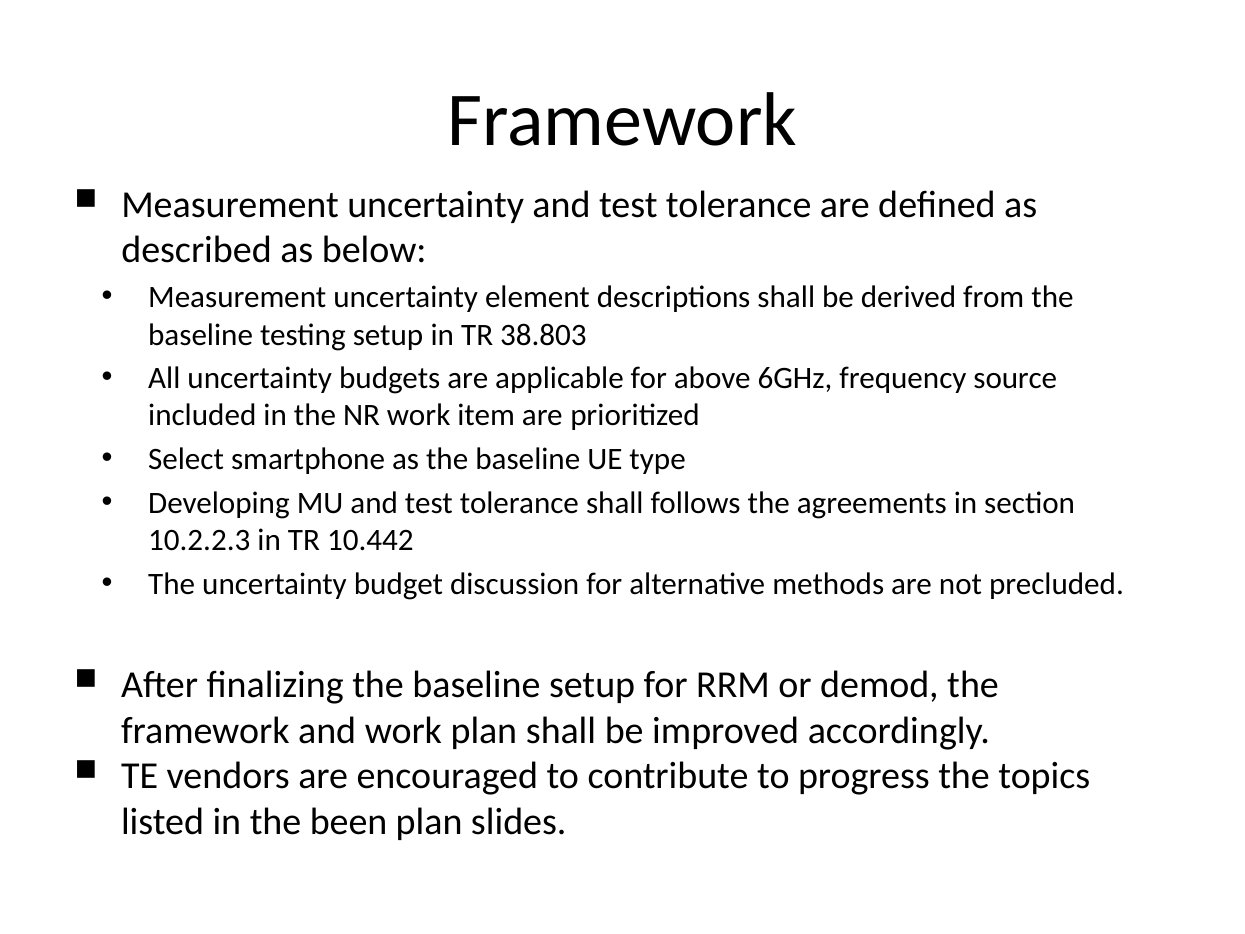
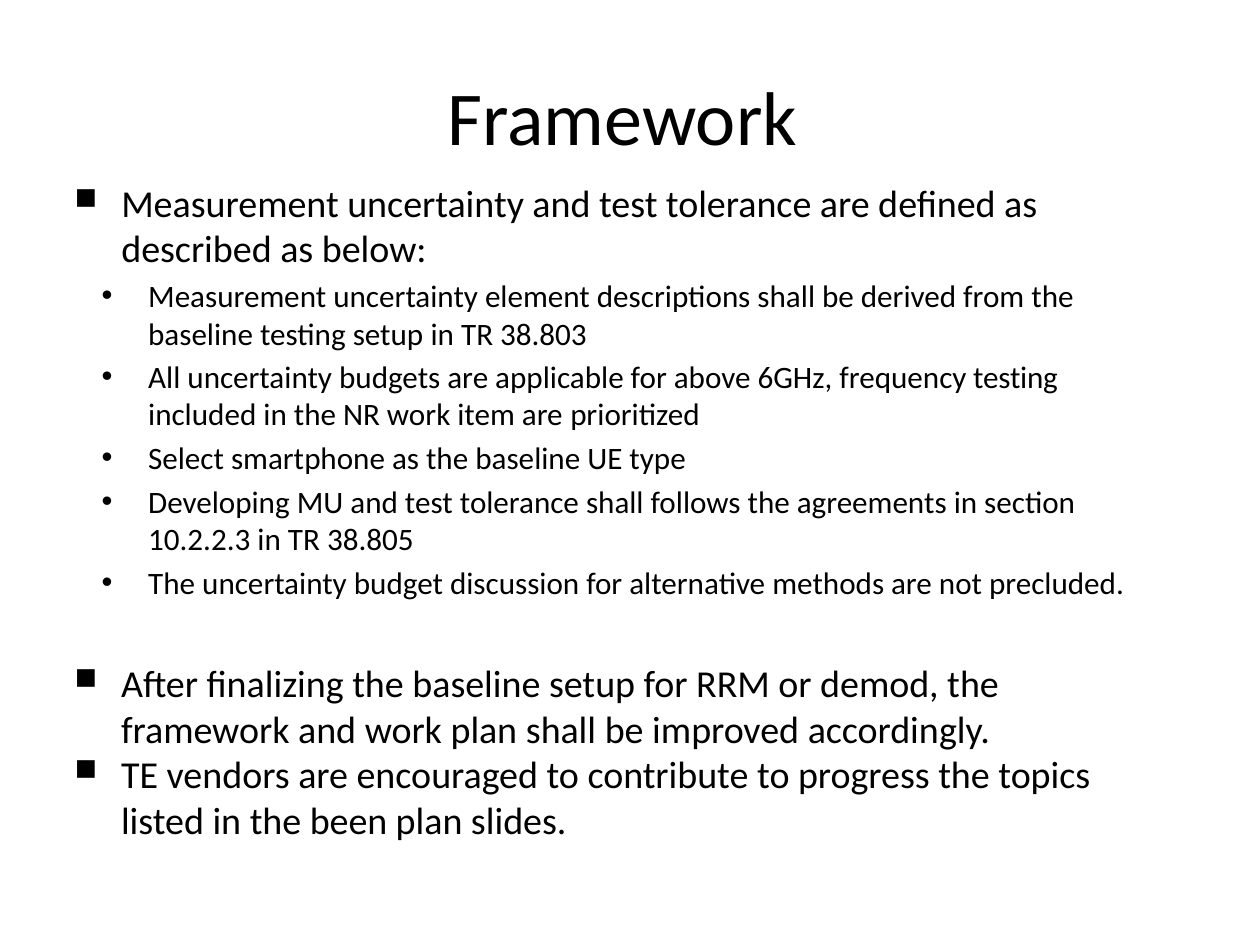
frequency source: source -> testing (1015, 378)
10.442: 10.442 -> 38.805 (370, 540)
